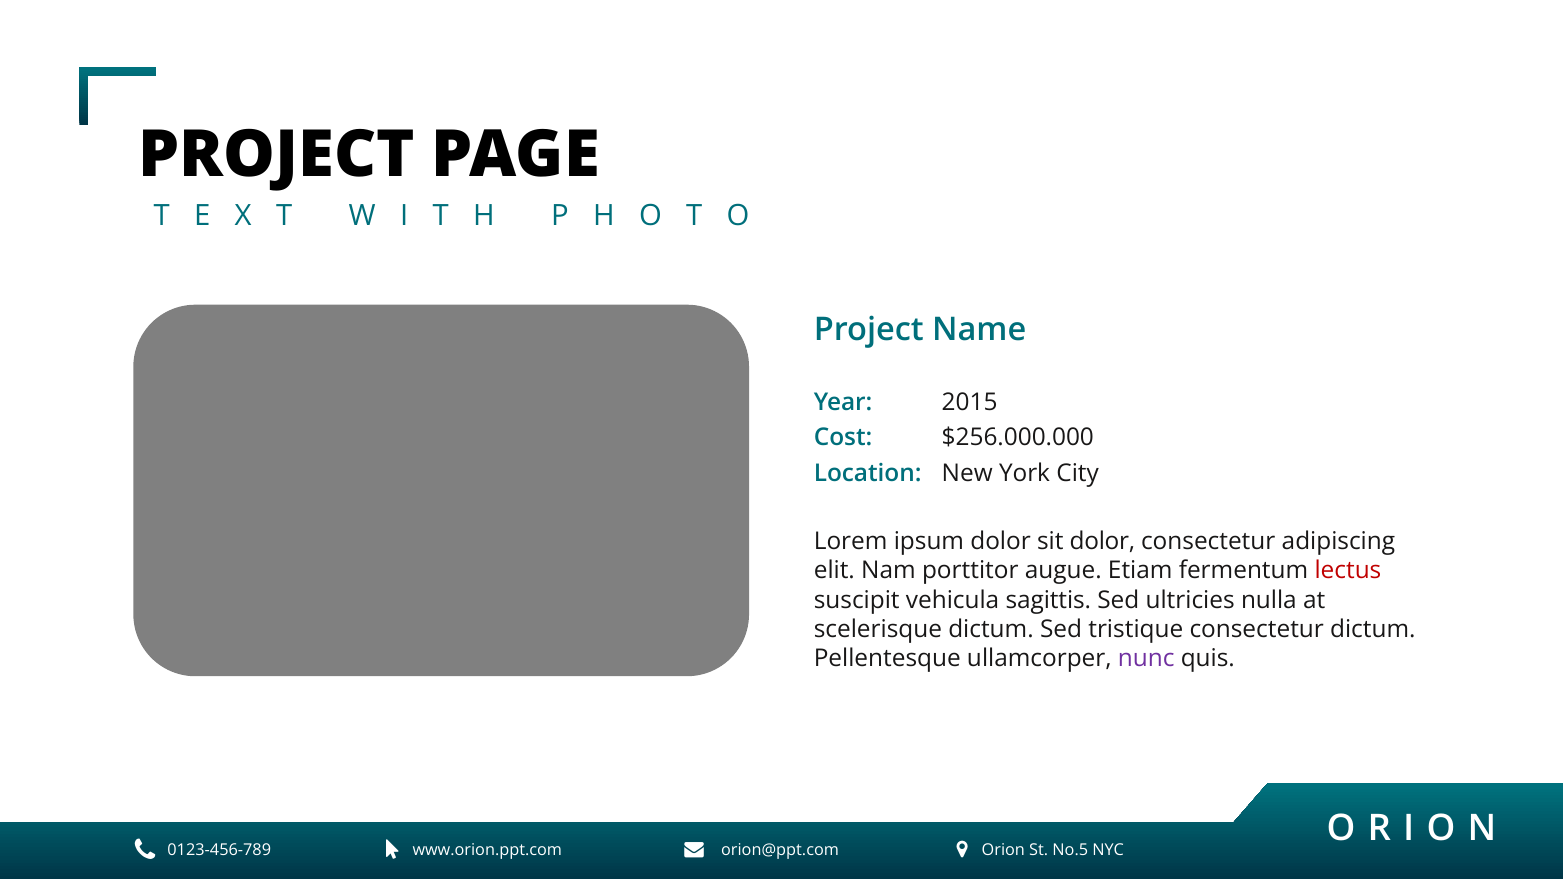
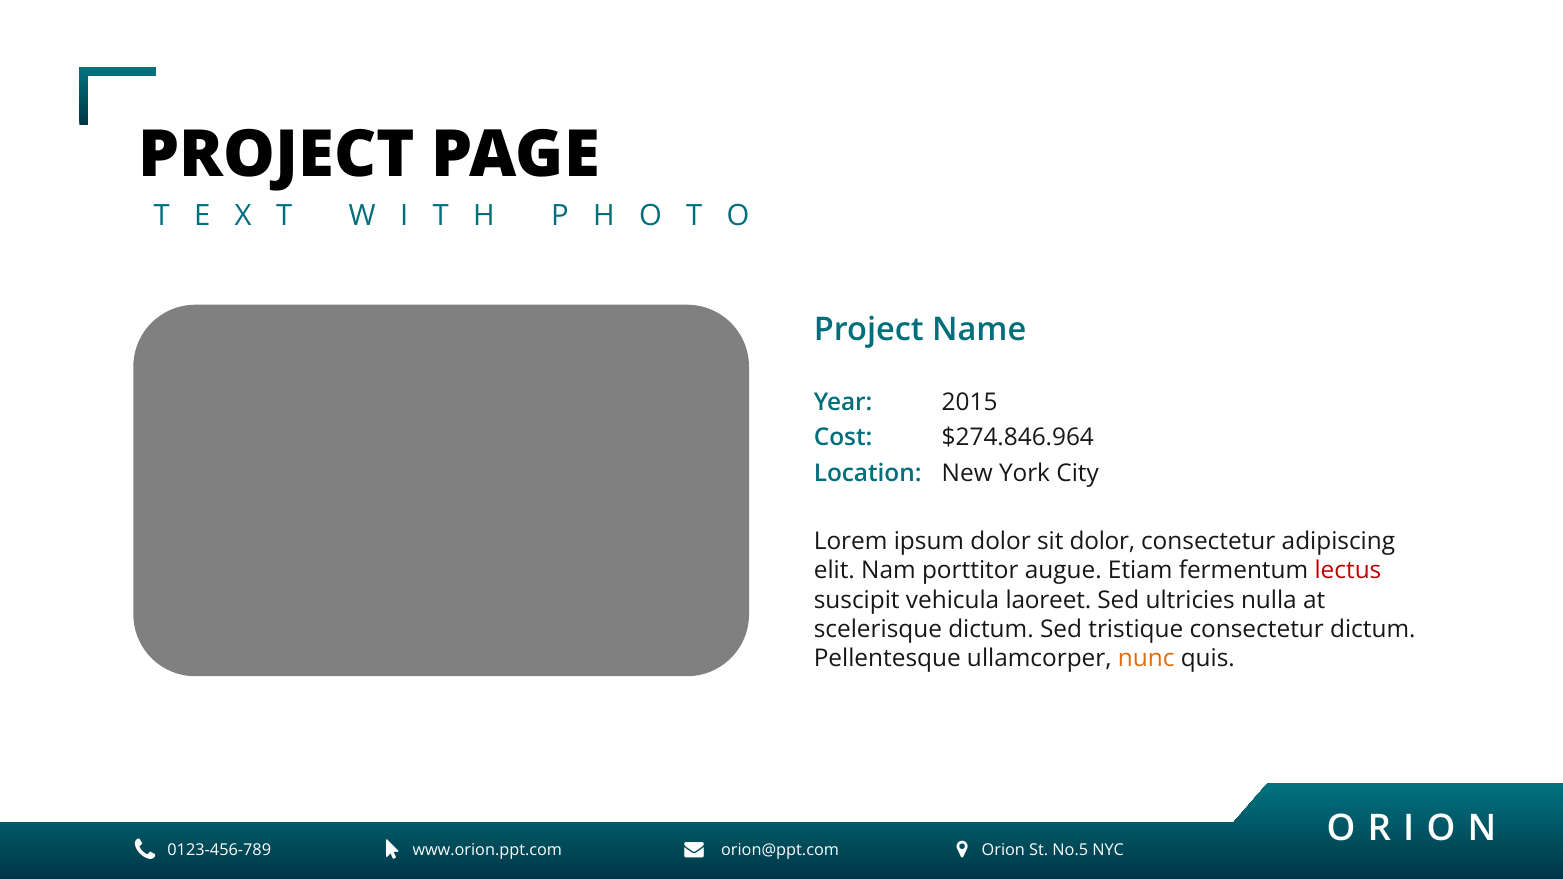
$256.000.000: $256.000.000 -> $274.846.964 (1018, 438)
sagittis: sagittis -> laoreet (1048, 600)
nunc colour: purple -> orange (1146, 659)
